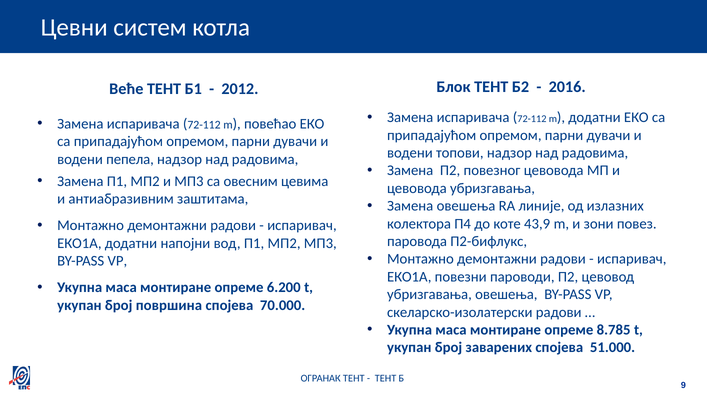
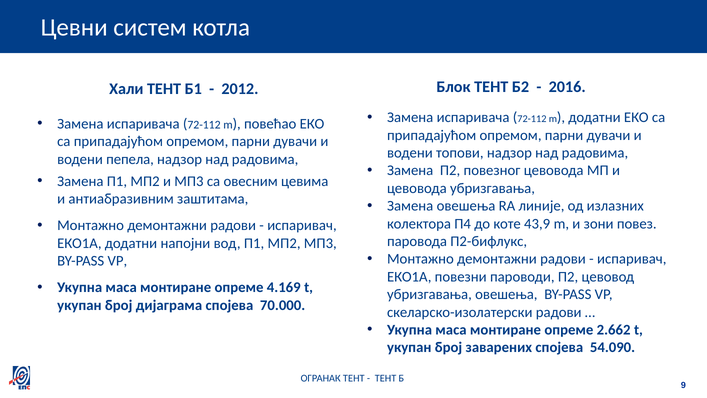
Веће: Веће -> Хали (126, 89)
6.200: 6.200 -> 4.169 (284, 287)
површина: површина -> дијаграма (169, 305)
8.785: 8.785 -> 2.662 (614, 330)
51.000: 51.000 -> 54.090 (613, 347)
